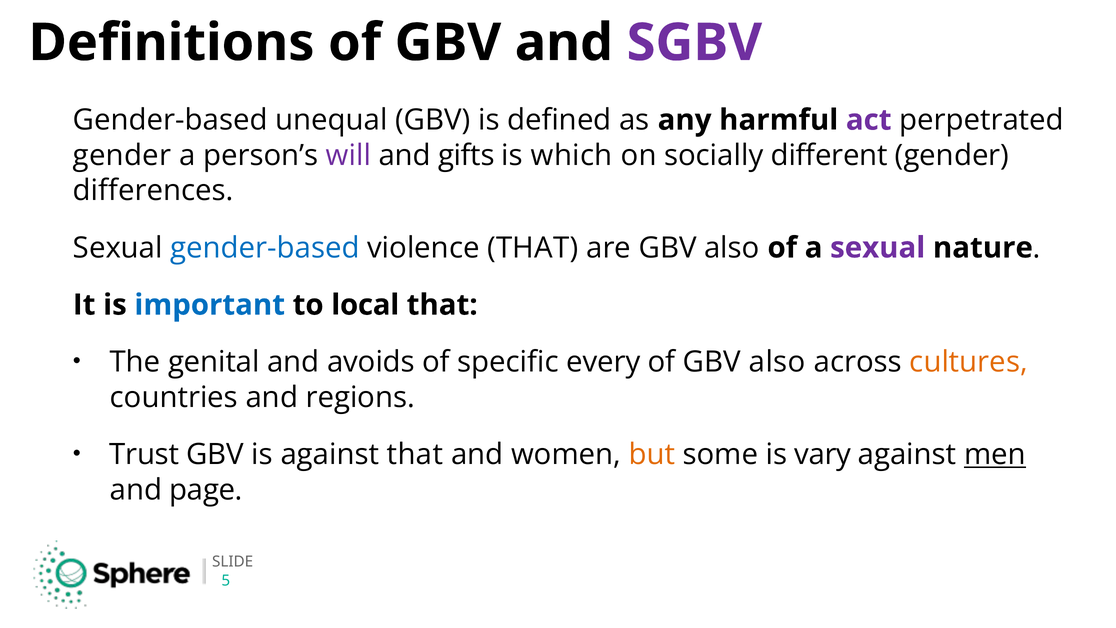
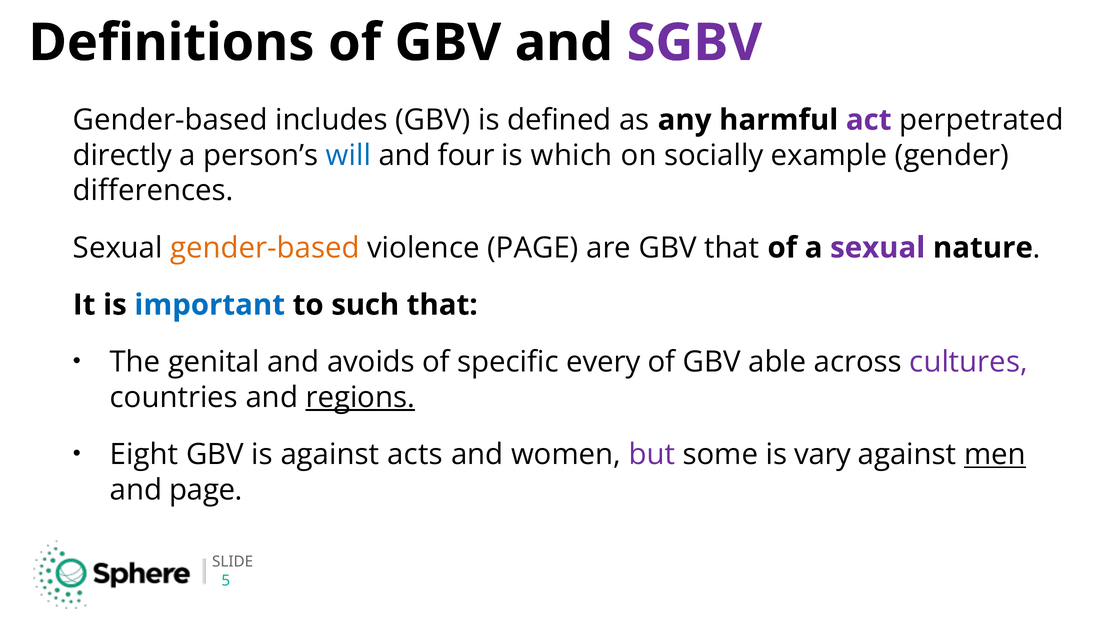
unequal: unequal -> includes (332, 120)
gender: gender -> directly (122, 155)
will colour: purple -> blue (348, 155)
gifts: gifts -> four (466, 155)
different: different -> example (829, 155)
gender-based colour: blue -> orange (265, 248)
violence THAT: THAT -> PAGE (533, 248)
are GBV also: also -> that (732, 248)
local: local -> such (365, 305)
of GBV also: also -> able (777, 362)
cultures colour: orange -> purple (969, 362)
regions underline: none -> present (360, 397)
Trust: Trust -> Eight (144, 454)
against that: that -> acts (415, 454)
but colour: orange -> purple (652, 454)
